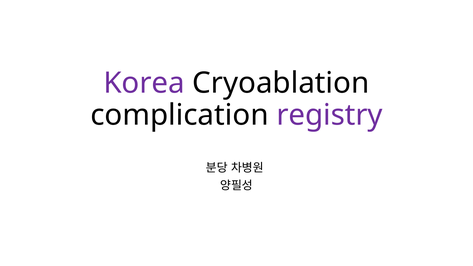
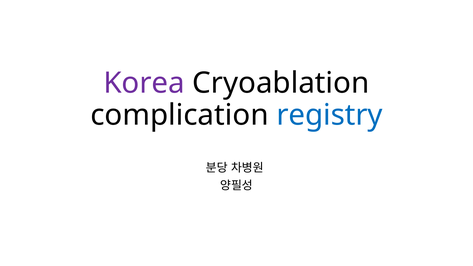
registry colour: purple -> blue (329, 115)
